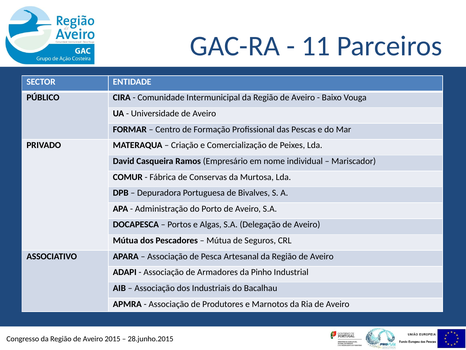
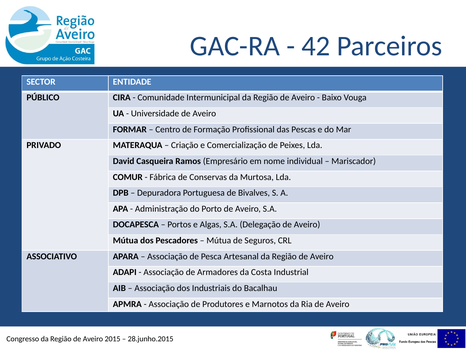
11: 11 -> 42 (316, 46)
Pinho: Pinho -> Costa (261, 272)
